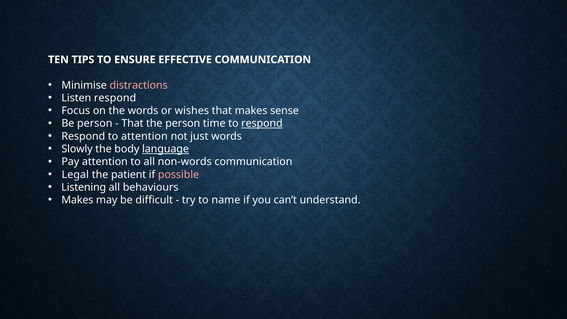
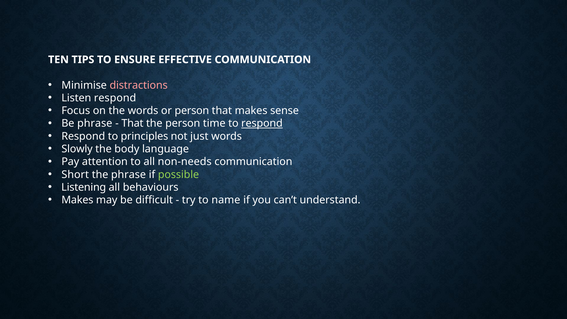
or wishes: wishes -> person (192, 111)
Be person: person -> phrase (95, 123)
to attention: attention -> principles (144, 136)
language underline: present -> none (166, 149)
non-words: non-words -> non-needs (185, 162)
Legal: Legal -> Short (75, 174)
the patient: patient -> phrase (129, 174)
possible colour: pink -> light green (179, 174)
